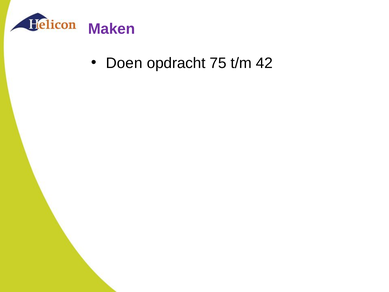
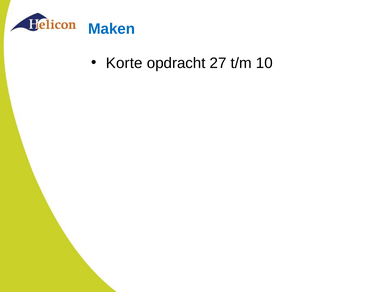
Maken colour: purple -> blue (112, 29)
Doen: Doen -> Korte (124, 63)
75: 75 -> 27 (218, 63)
42: 42 -> 10 (264, 63)
